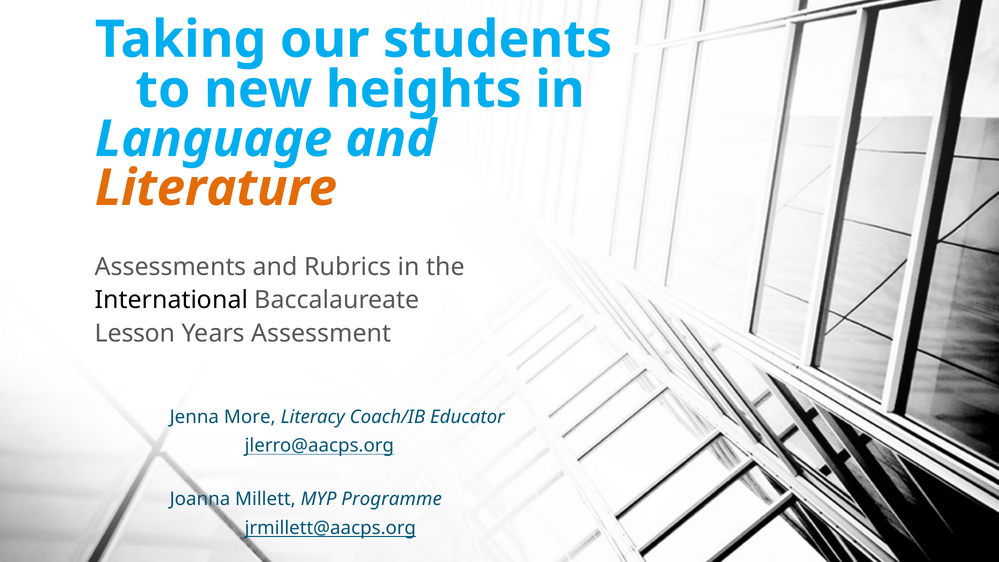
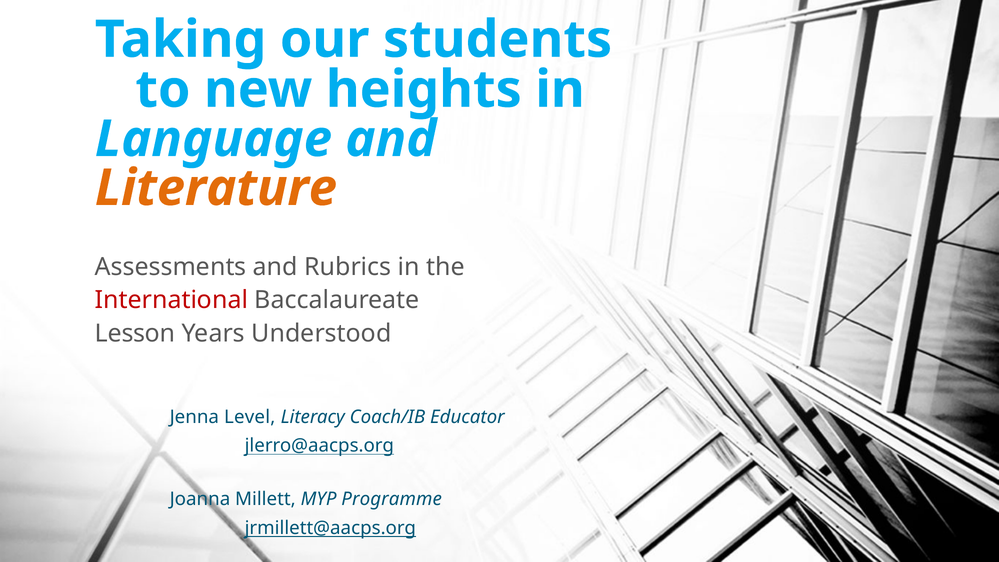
International colour: black -> red (171, 300)
Assessment: Assessment -> Understood (321, 333)
More: More -> Level (250, 417)
